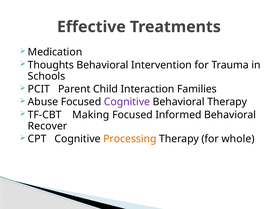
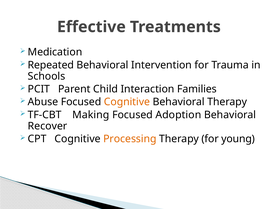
Thoughts: Thoughts -> Repeated (51, 65)
Cognitive colour: purple -> orange (127, 102)
Informed: Informed -> Adoption (178, 115)
whole: whole -> young (238, 139)
